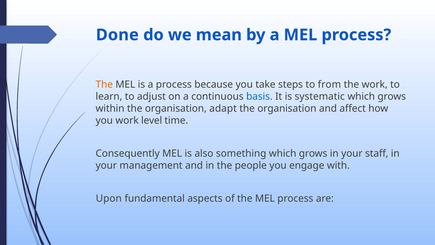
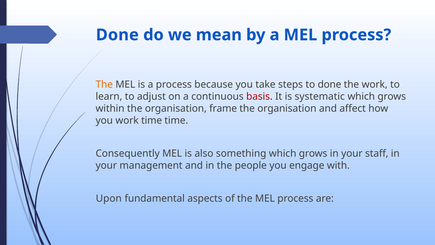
to from: from -> done (330, 84)
basis colour: blue -> red (259, 96)
adapt: adapt -> frame (223, 108)
work level: level -> time (152, 120)
